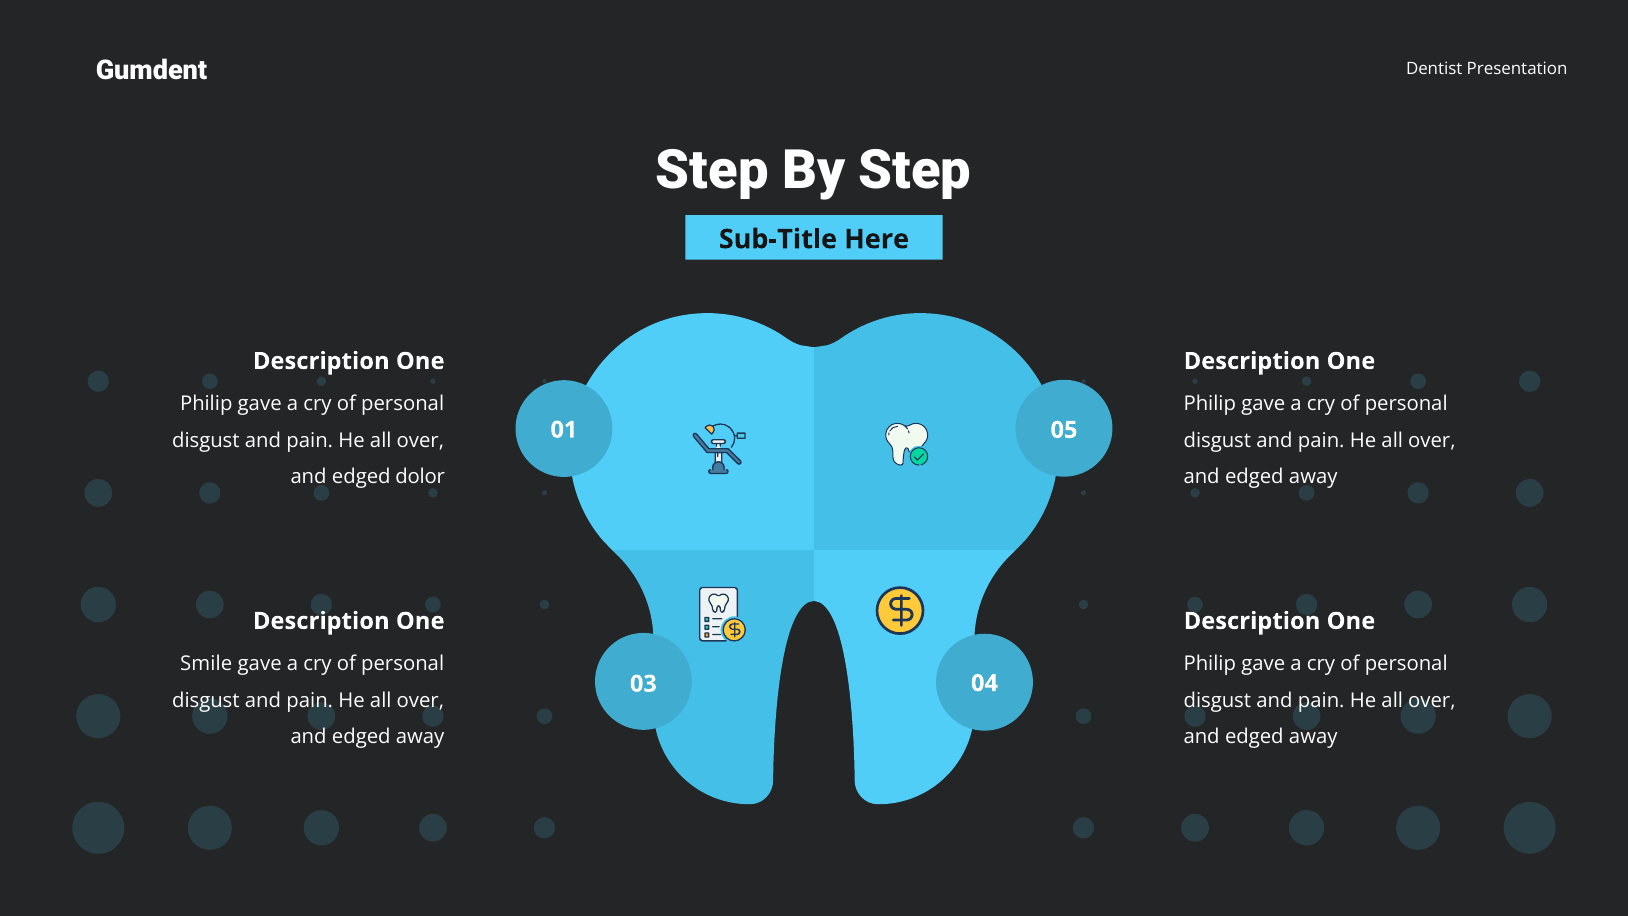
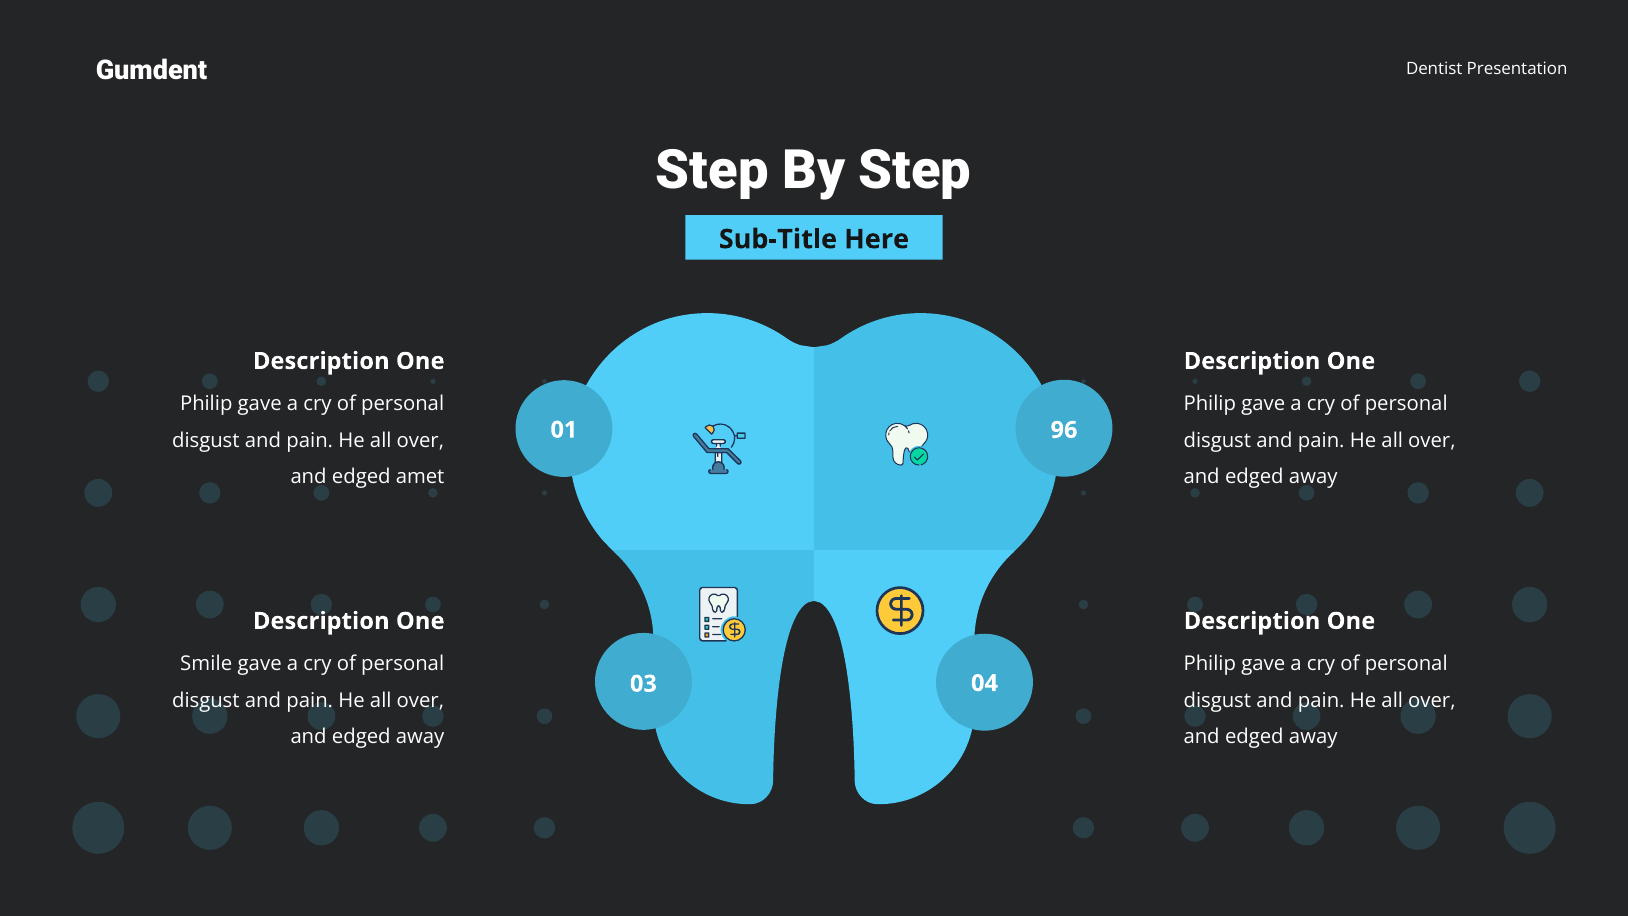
05: 05 -> 96 (1064, 430)
dolor: dolor -> amet (420, 477)
